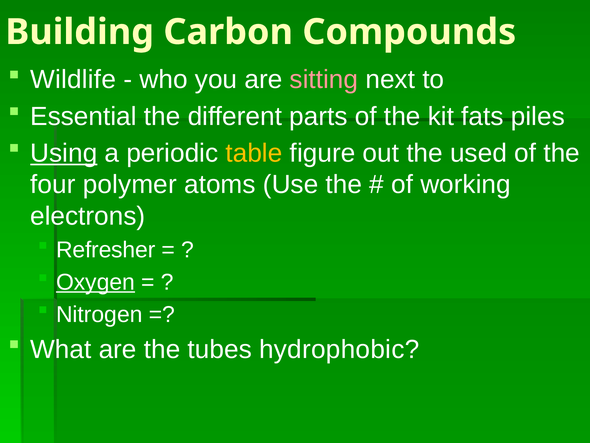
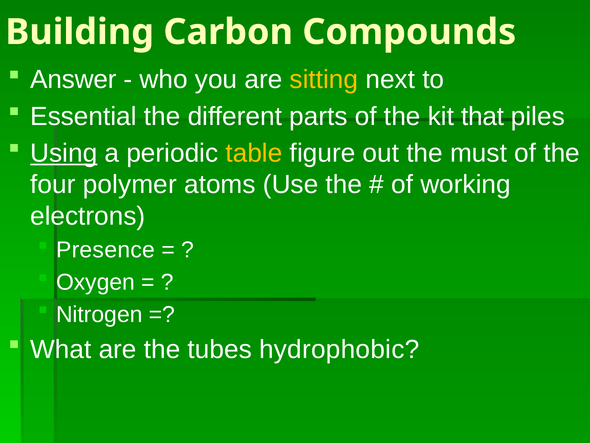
Wildlife: Wildlife -> Answer (73, 80)
sitting colour: pink -> yellow (324, 80)
fats: fats -> that (483, 116)
used: used -> must (479, 153)
Refresher: Refresher -> Presence (106, 250)
Oxygen underline: present -> none (95, 282)
